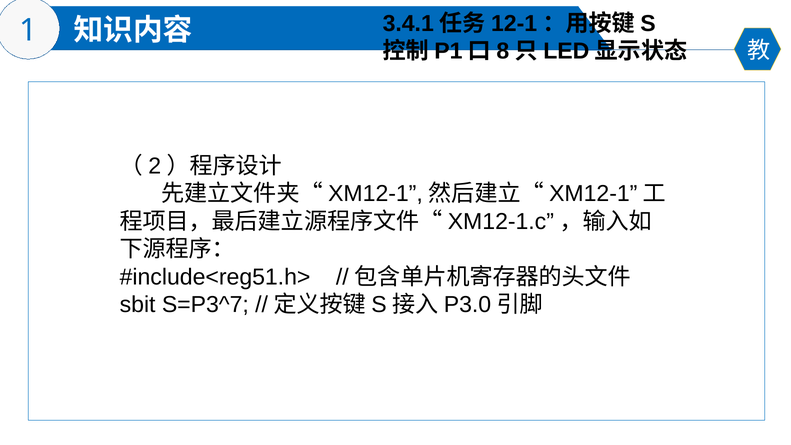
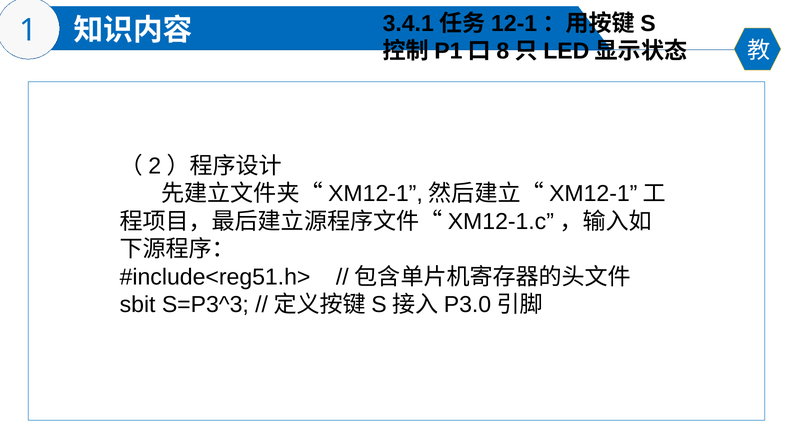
S=P3^7: S=P3^7 -> S=P3^3 (205, 305)
